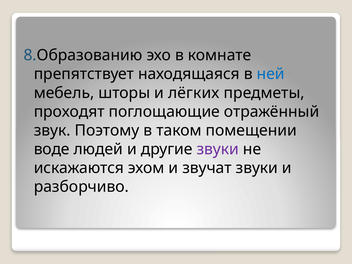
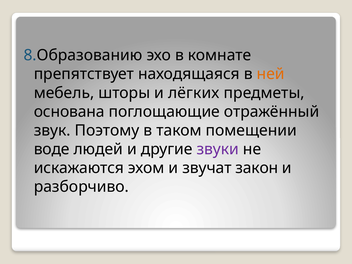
ней colour: blue -> orange (271, 74)
проходят: проходят -> основана (69, 112)
звучат звуки: звуки -> закон (257, 168)
